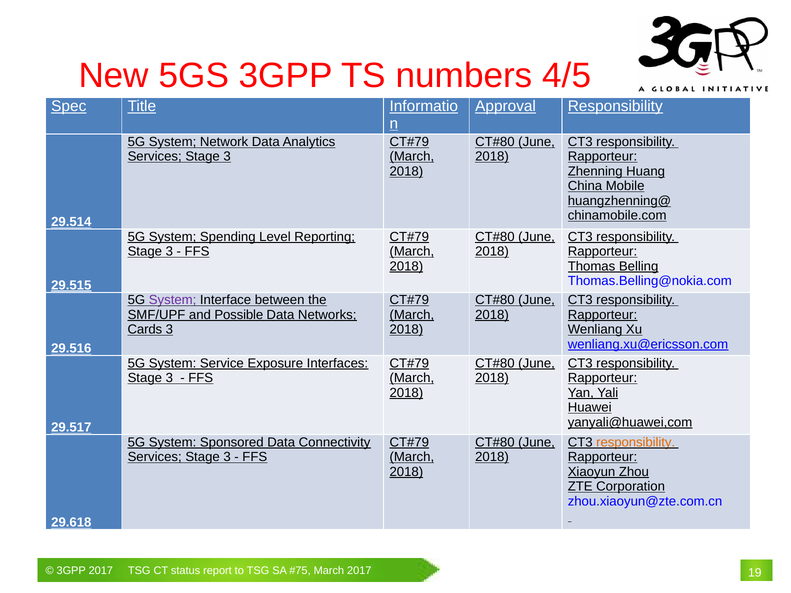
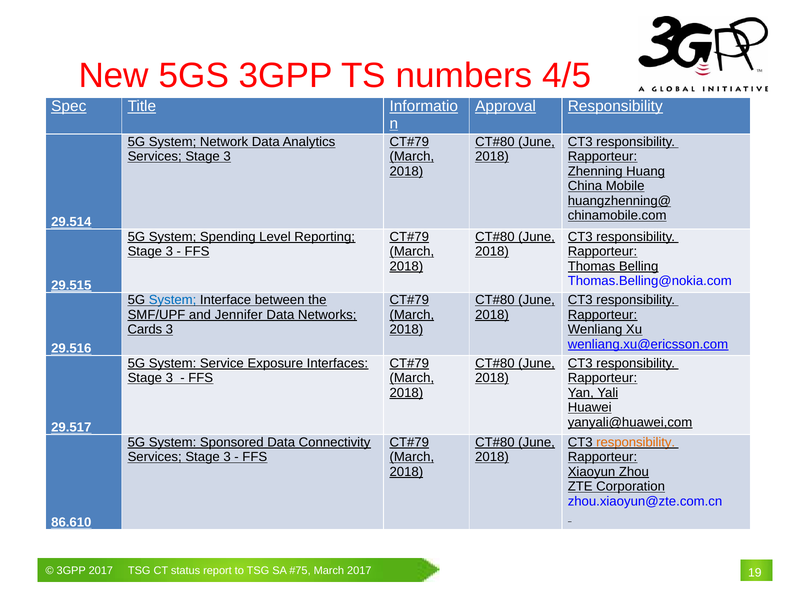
System colour: purple -> blue (173, 300)
Possible: Possible -> Jennifer (239, 315)
29.618: 29.618 -> 86.610 (71, 523)
